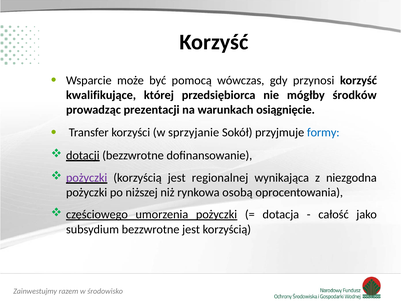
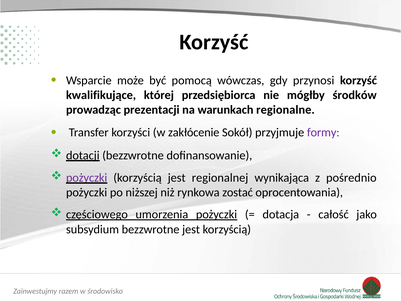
osiągnięcie: osiągnięcie -> regionalne (285, 110)
sprzyjanie: sprzyjanie -> zakłócenie (194, 133)
formy colour: blue -> purple (323, 133)
niezgodna: niezgodna -> pośrednio (351, 178)
osobą: osobą -> zostać (238, 192)
